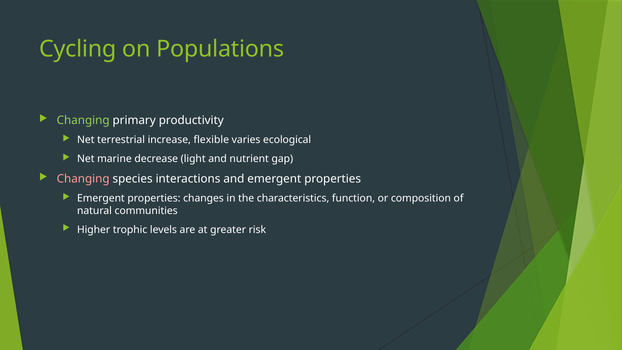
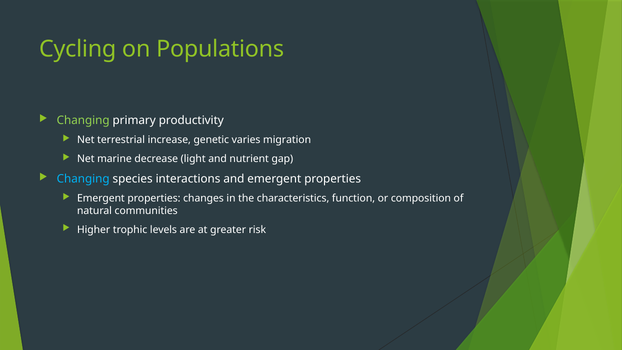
flexible: flexible -> genetic (211, 140)
ecological: ecological -> migration (287, 140)
Changing colour: pink -> light blue (83, 179)
